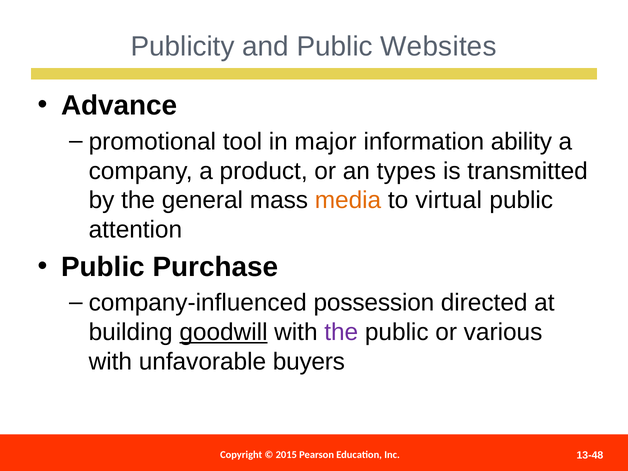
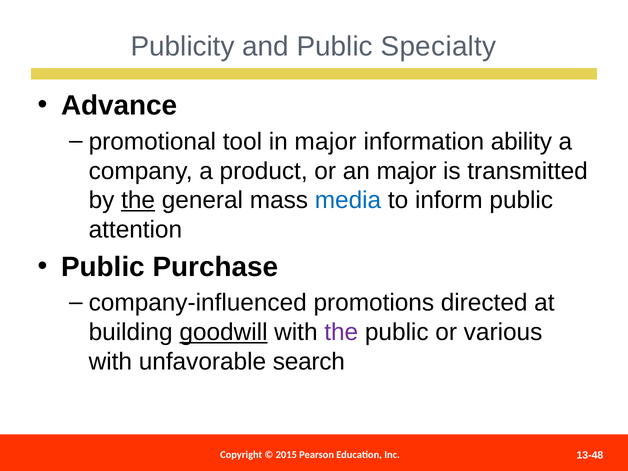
Websites: Websites -> Specialty (439, 46)
an types: types -> major (407, 171)
the underline: none -> present (138, 200)
media colour: orange -> blue (348, 200)
virtual: virtual -> inform (449, 200)
possession: possession -> promotions (374, 303)
buyers: buyers -> search (309, 362)
